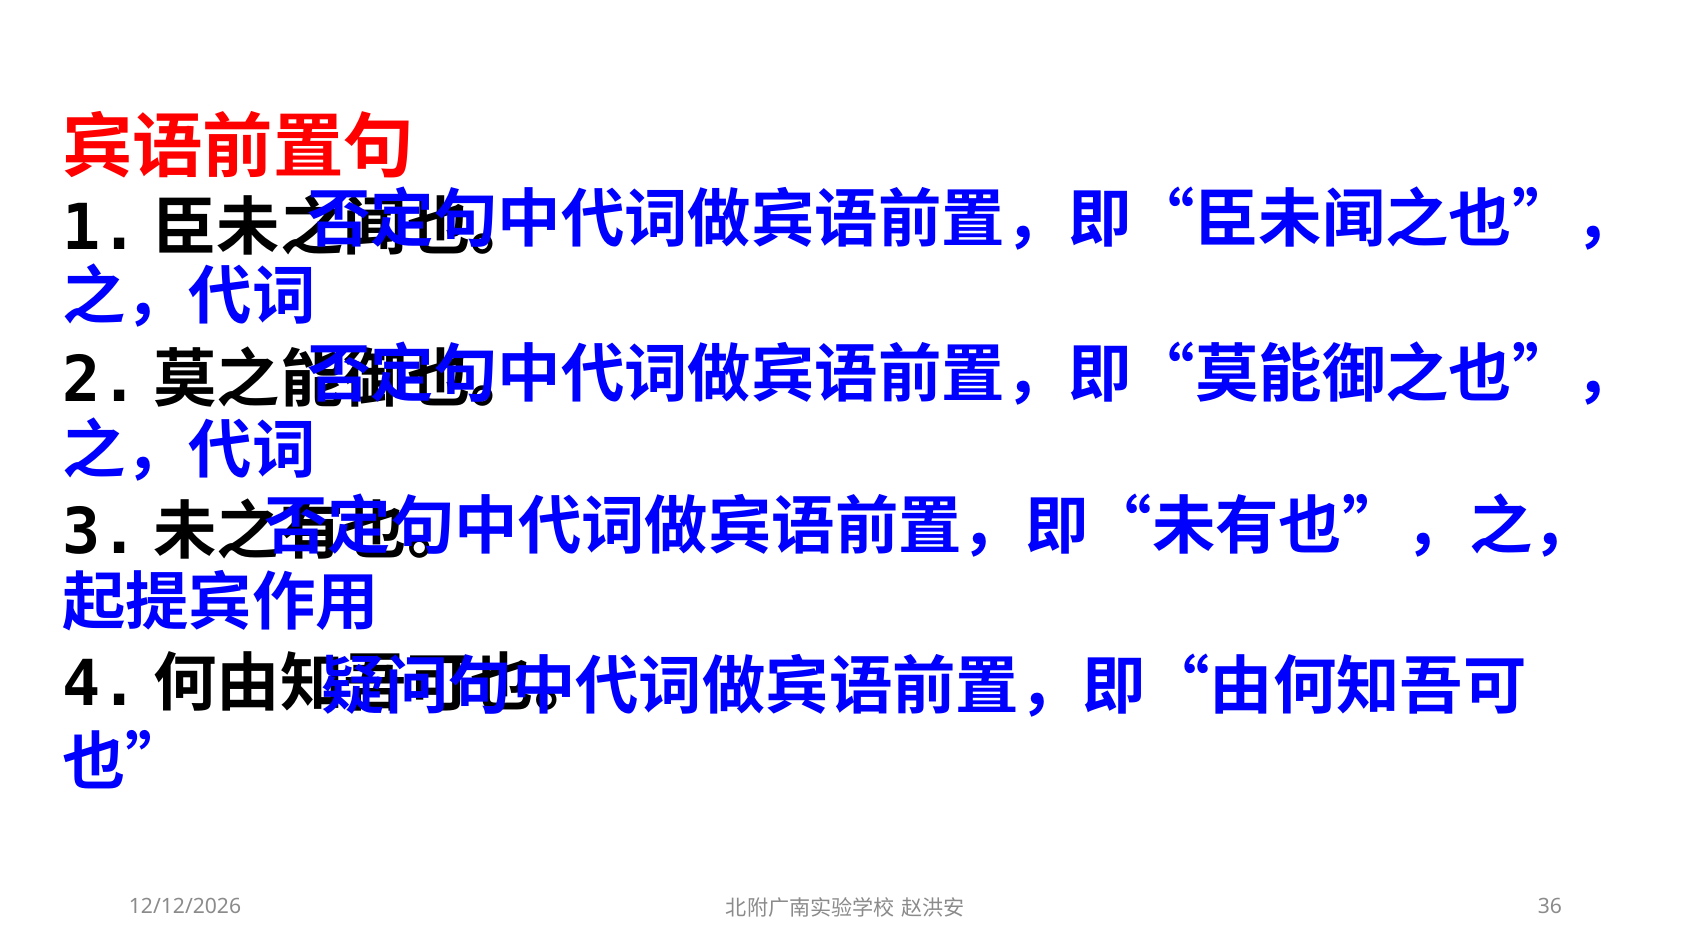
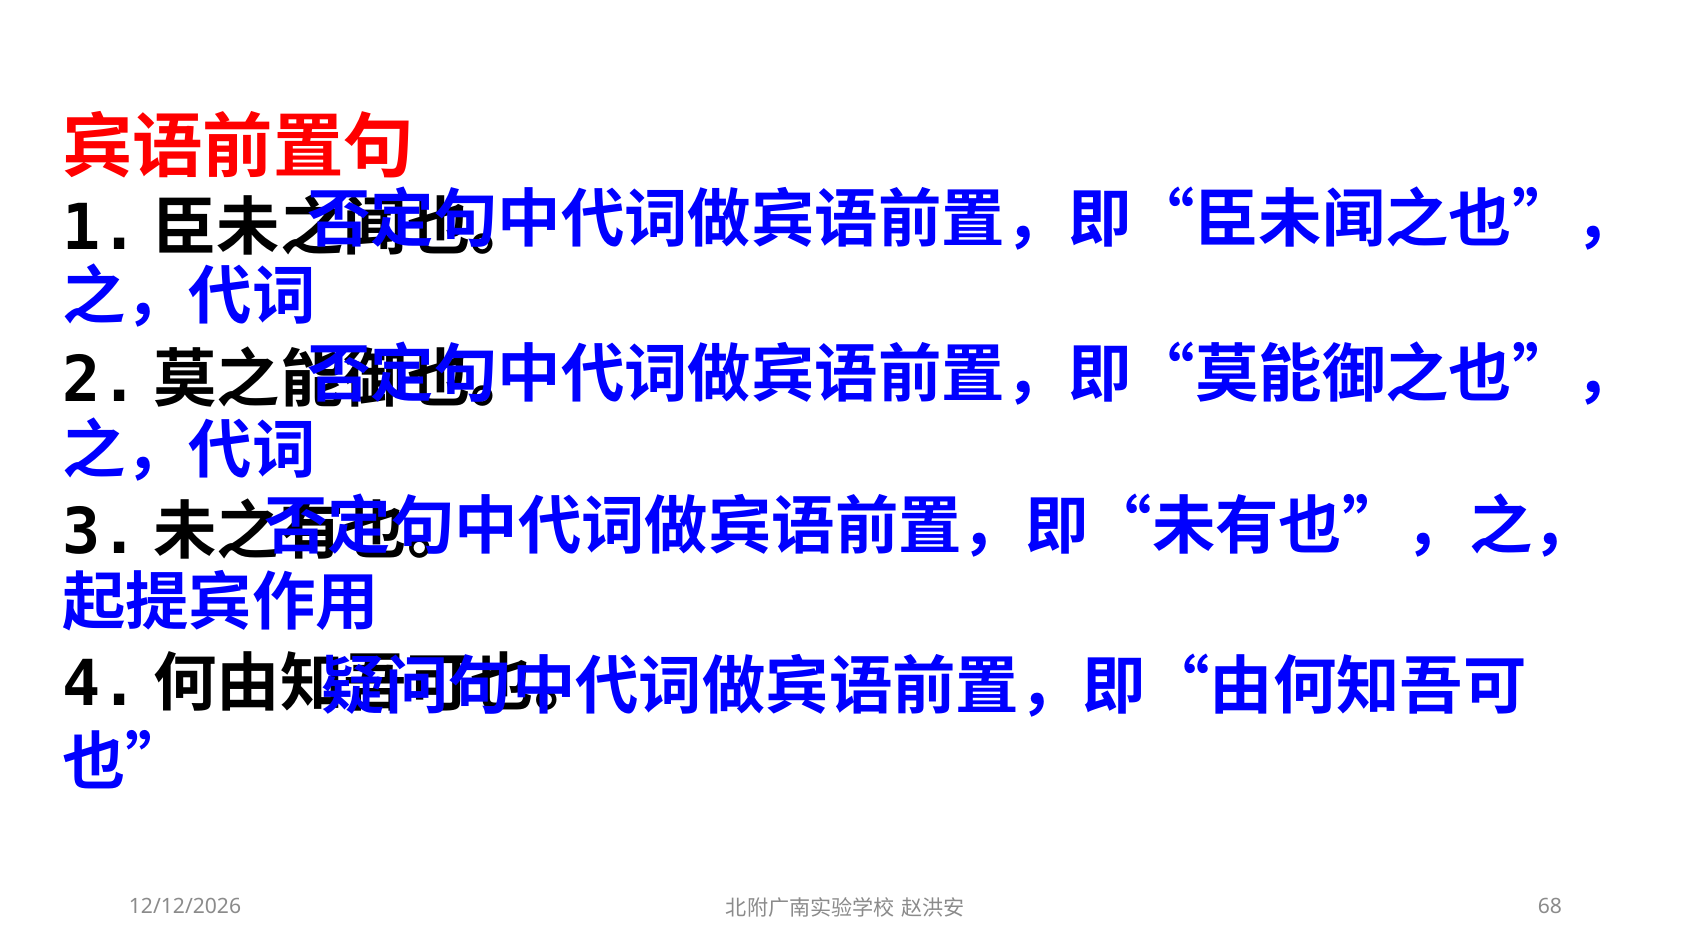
36: 36 -> 68 (1550, 907)
